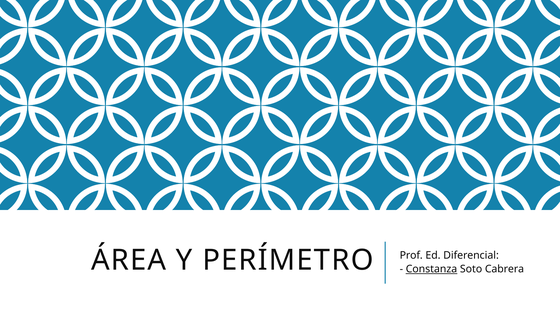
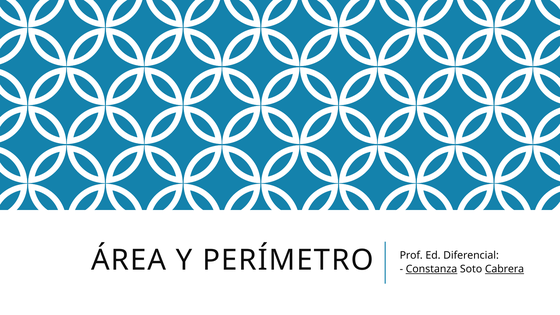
Cabrera underline: none -> present (504, 269)
